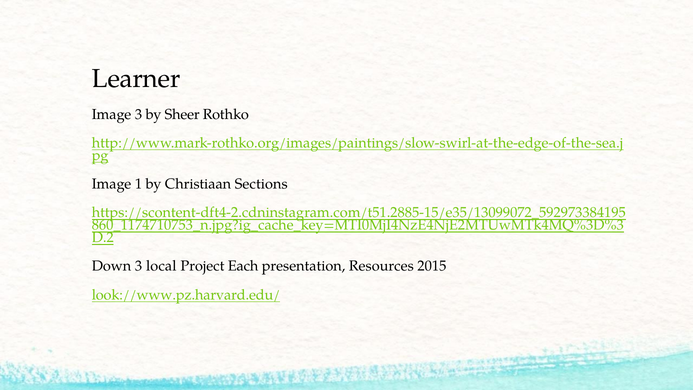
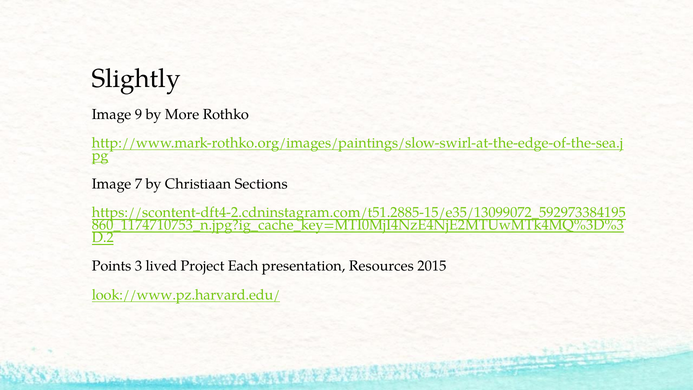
Learner: Learner -> Slightly (136, 78)
Image 3: 3 -> 9 (139, 114)
Sheer: Sheer -> More (182, 114)
1: 1 -> 7 (139, 184)
Down: Down -> Points (112, 266)
local: local -> lived (161, 266)
